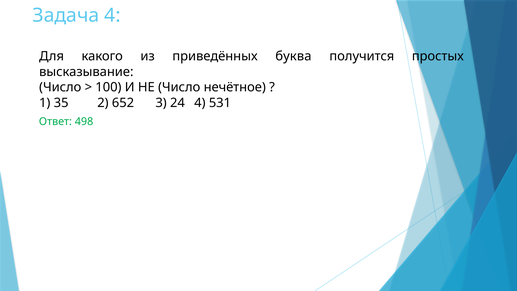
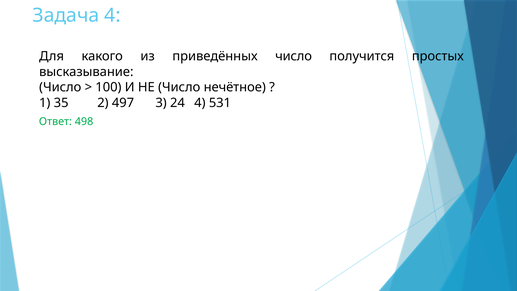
приведённых буква: буква -> число (294, 56)
652: 652 -> 497 (123, 103)
